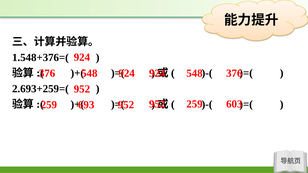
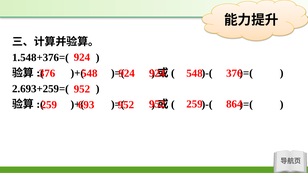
603: 603 -> 864 (234, 104)
